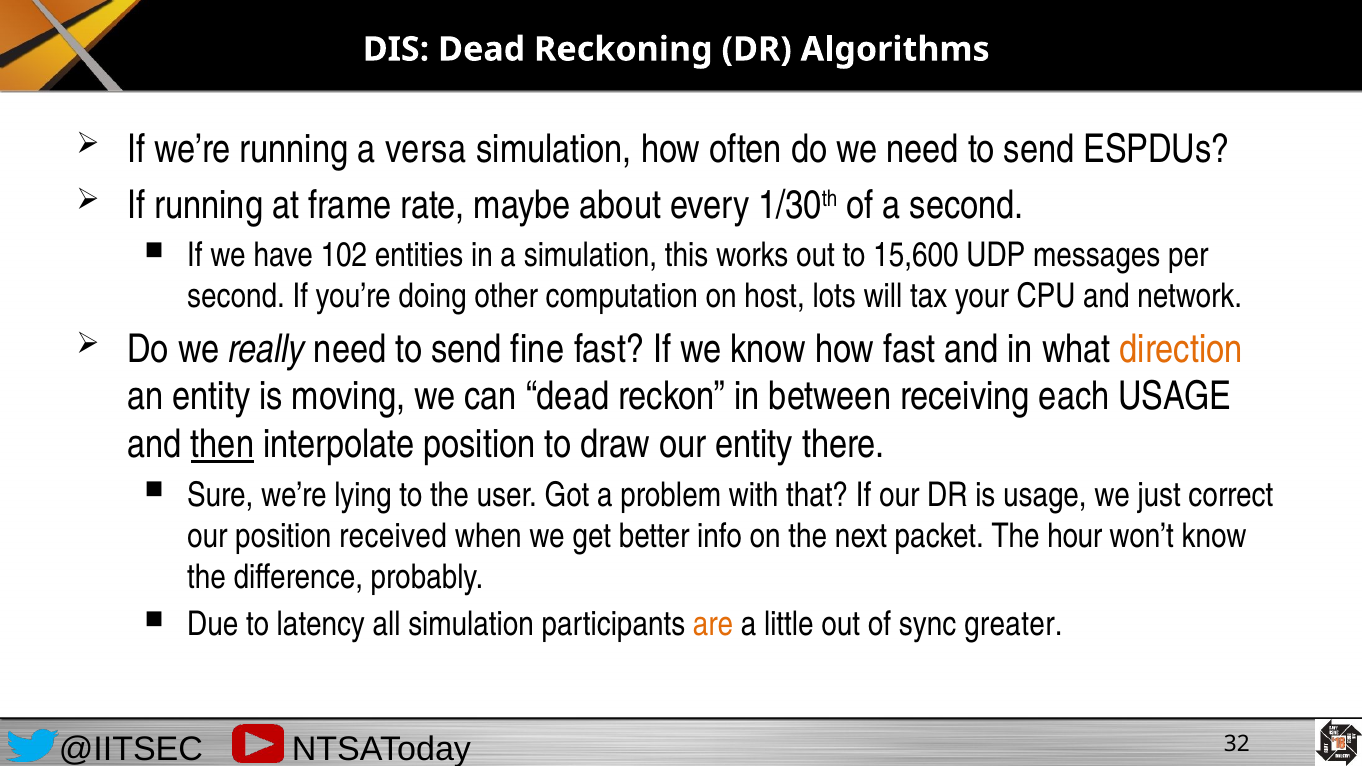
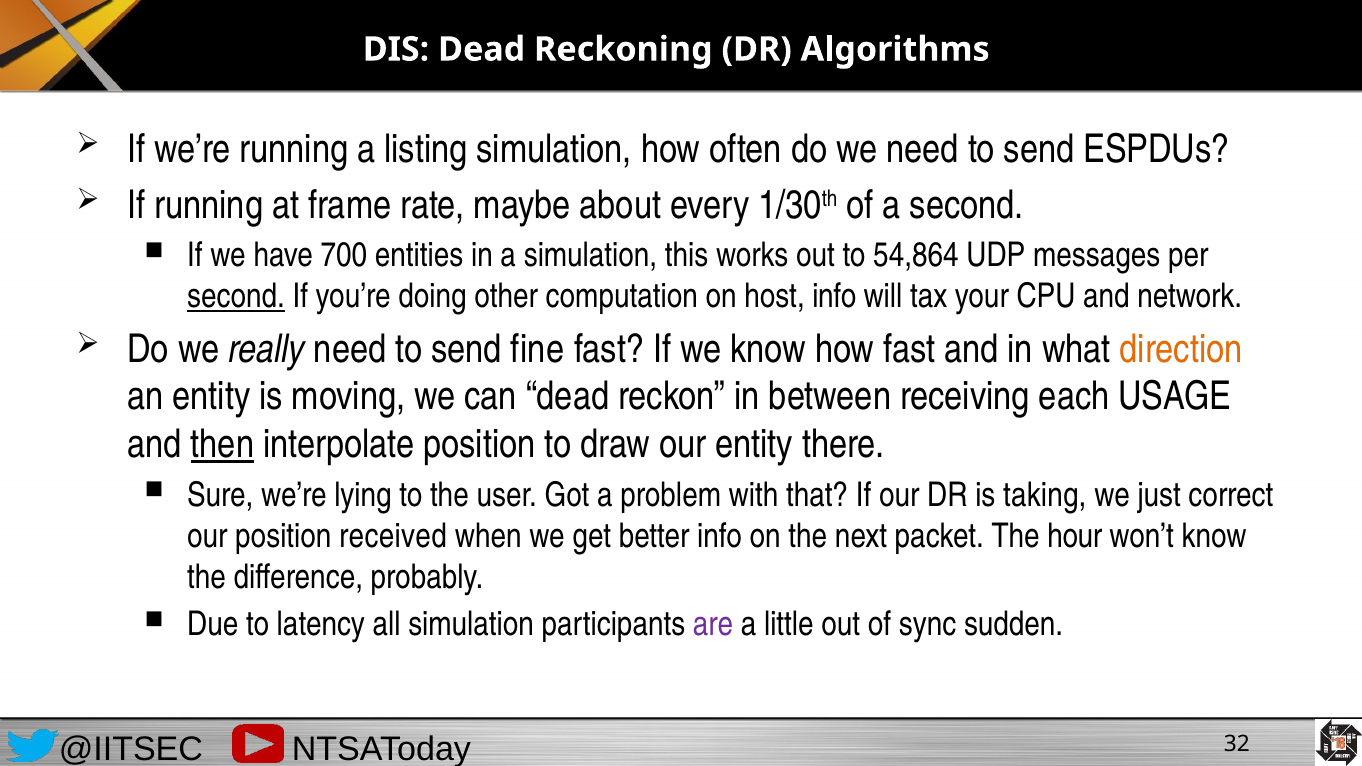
versa: versa -> listing (426, 149)
102: 102 -> 700 (344, 256)
15,600: 15,600 -> 54,864 (916, 256)
second underline: none -> present (236, 297)
host lots: lots -> info (834, 297)
is usage: usage -> taking (1045, 495)
are colour: orange -> purple (713, 625)
greater: greater -> sudden (1014, 625)
